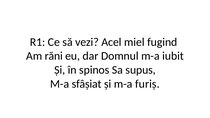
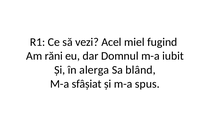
spinos: spinos -> alerga (94, 70)
supus: supus -> blând (141, 70)
furiș: furiș -> spus (147, 84)
